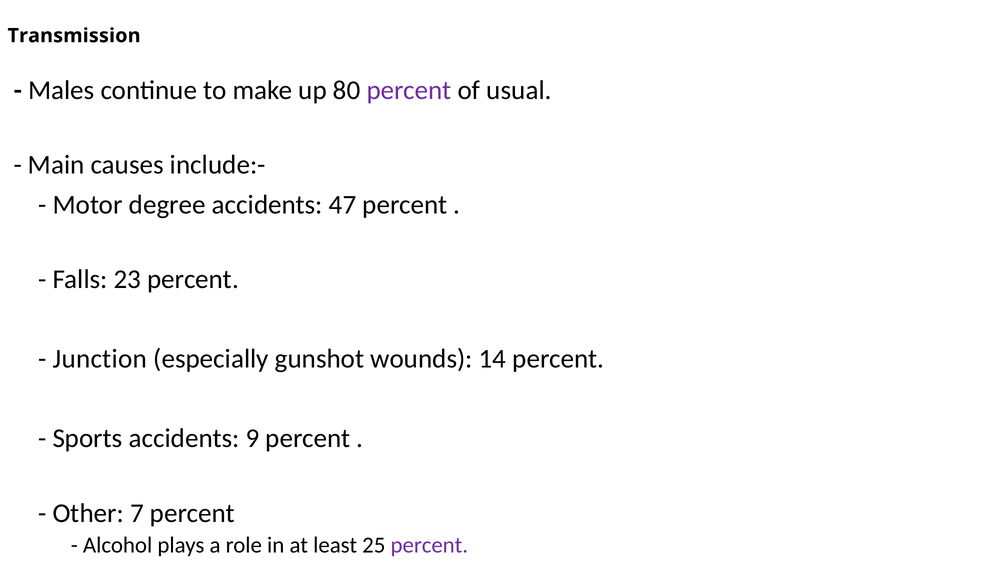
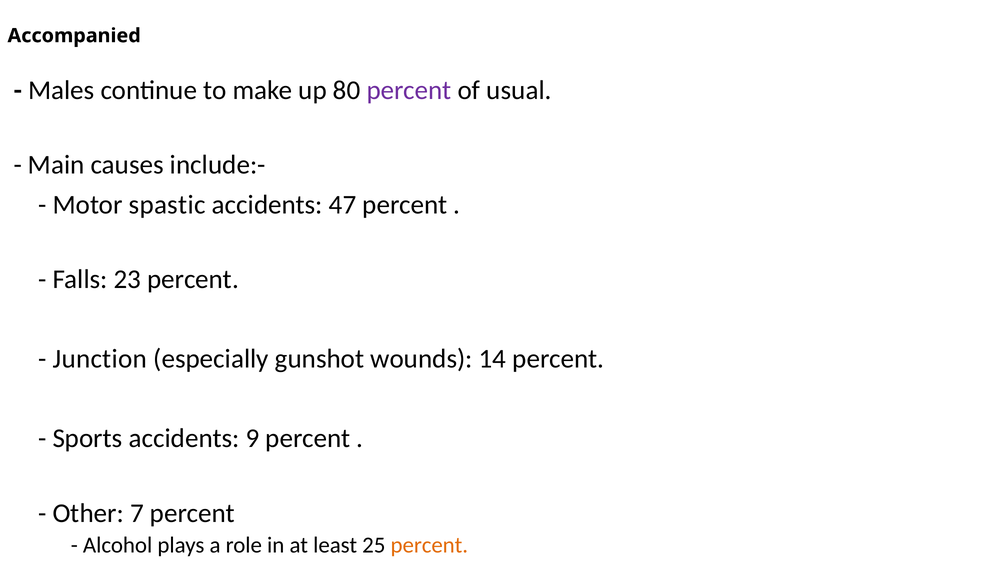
Transmission: Transmission -> Accompanied (74, 36)
degree: degree -> spastic (167, 205)
percent colour: purple -> orange (429, 545)
